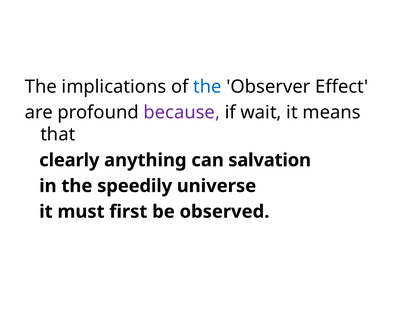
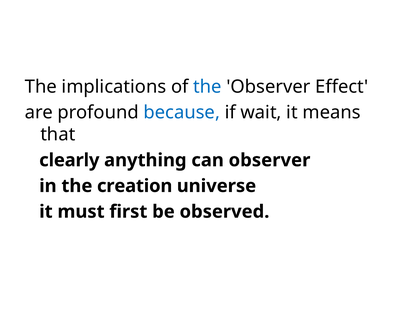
because colour: purple -> blue (182, 113)
can salvation: salvation -> observer (269, 160)
speedily: speedily -> creation (135, 186)
